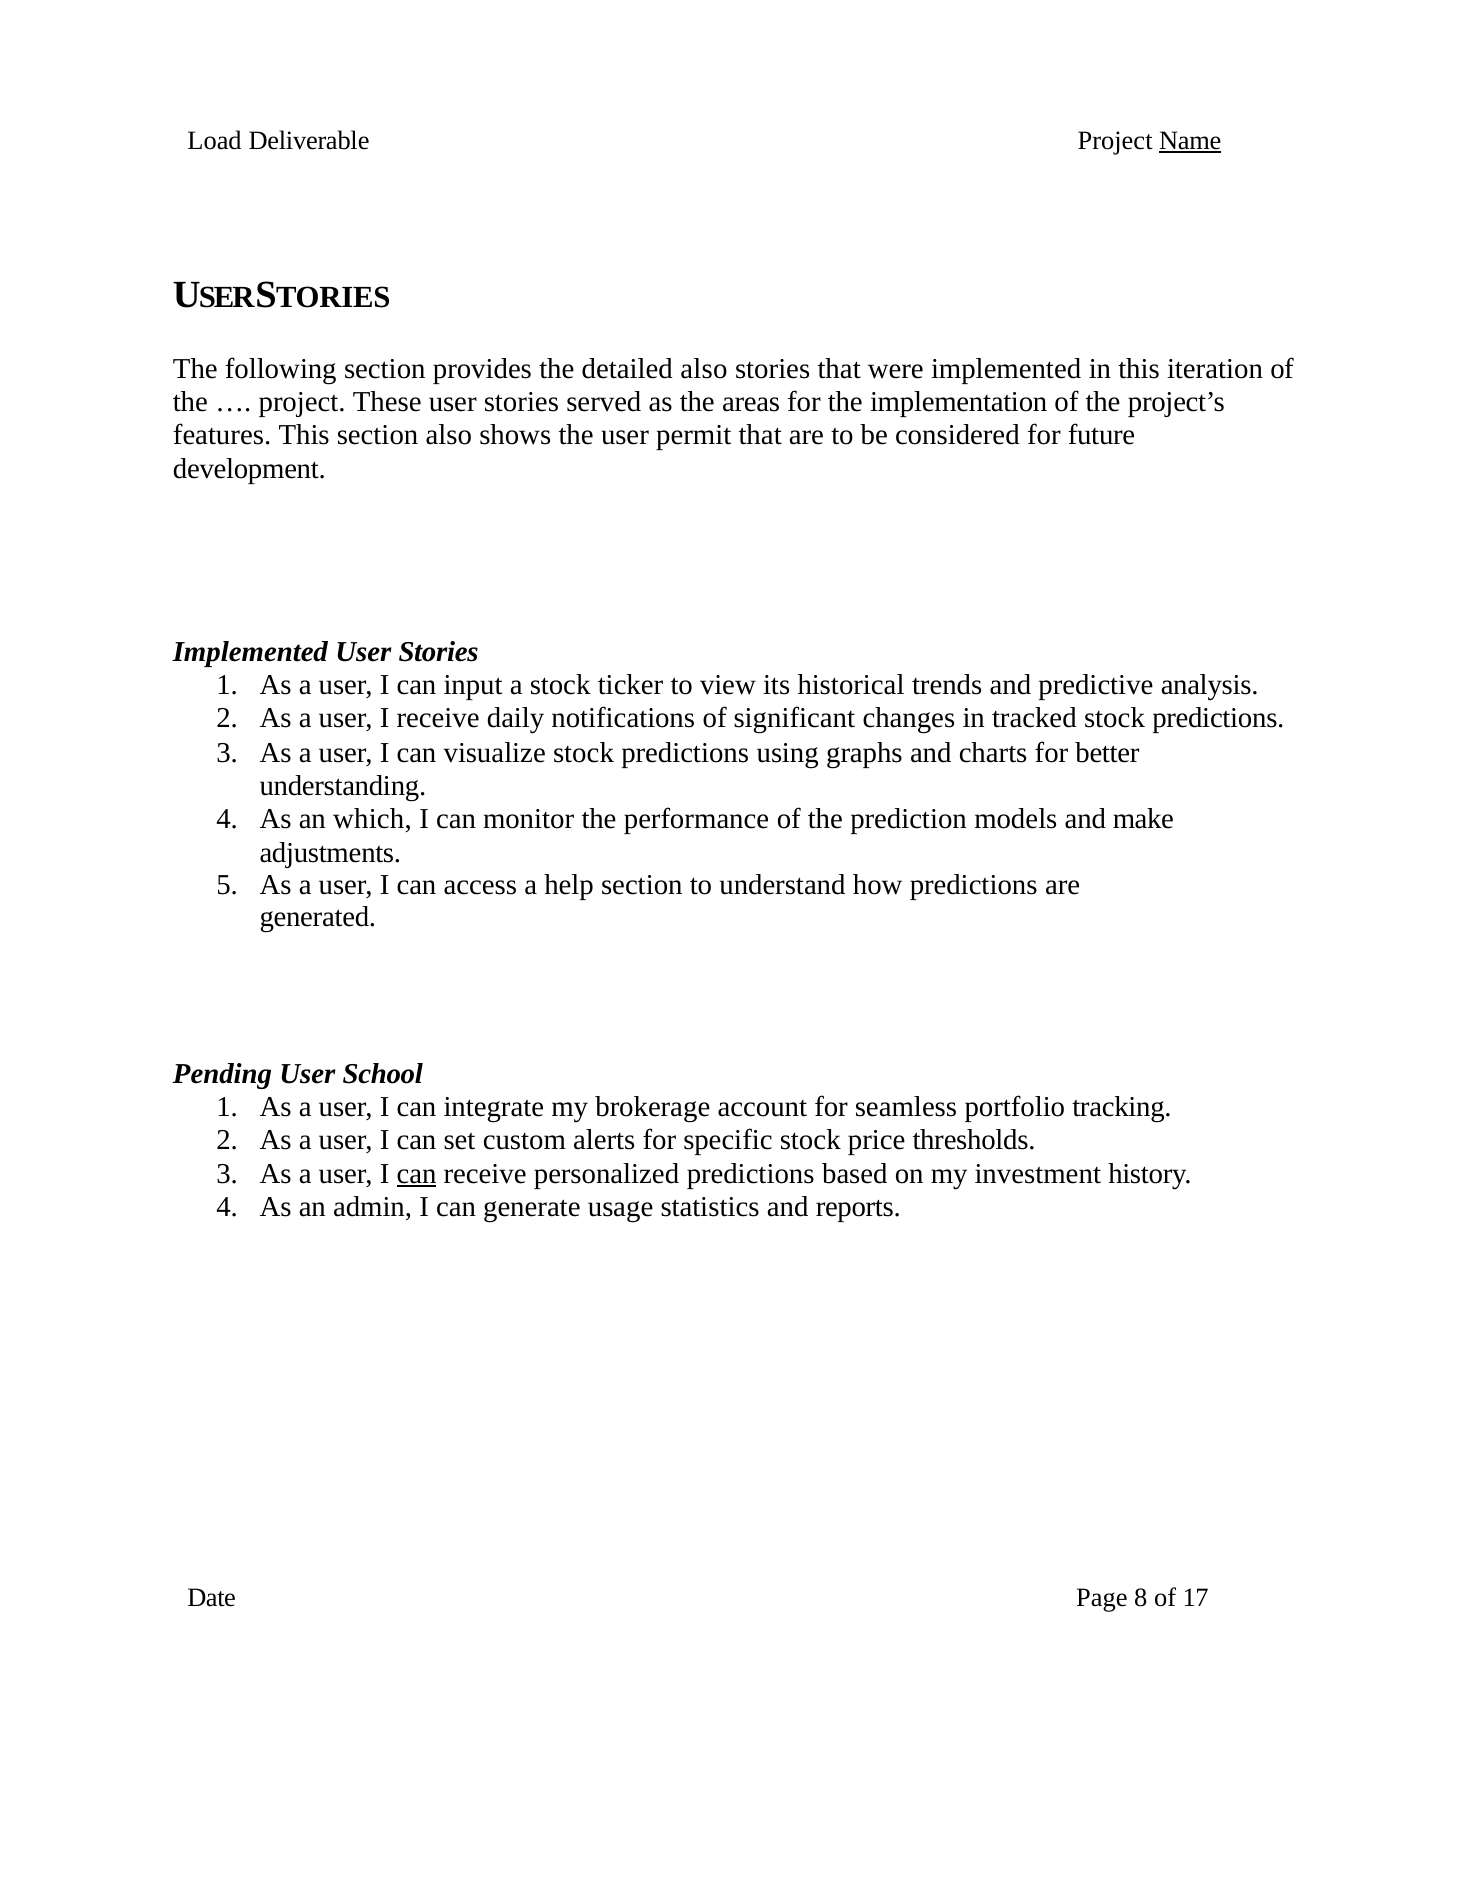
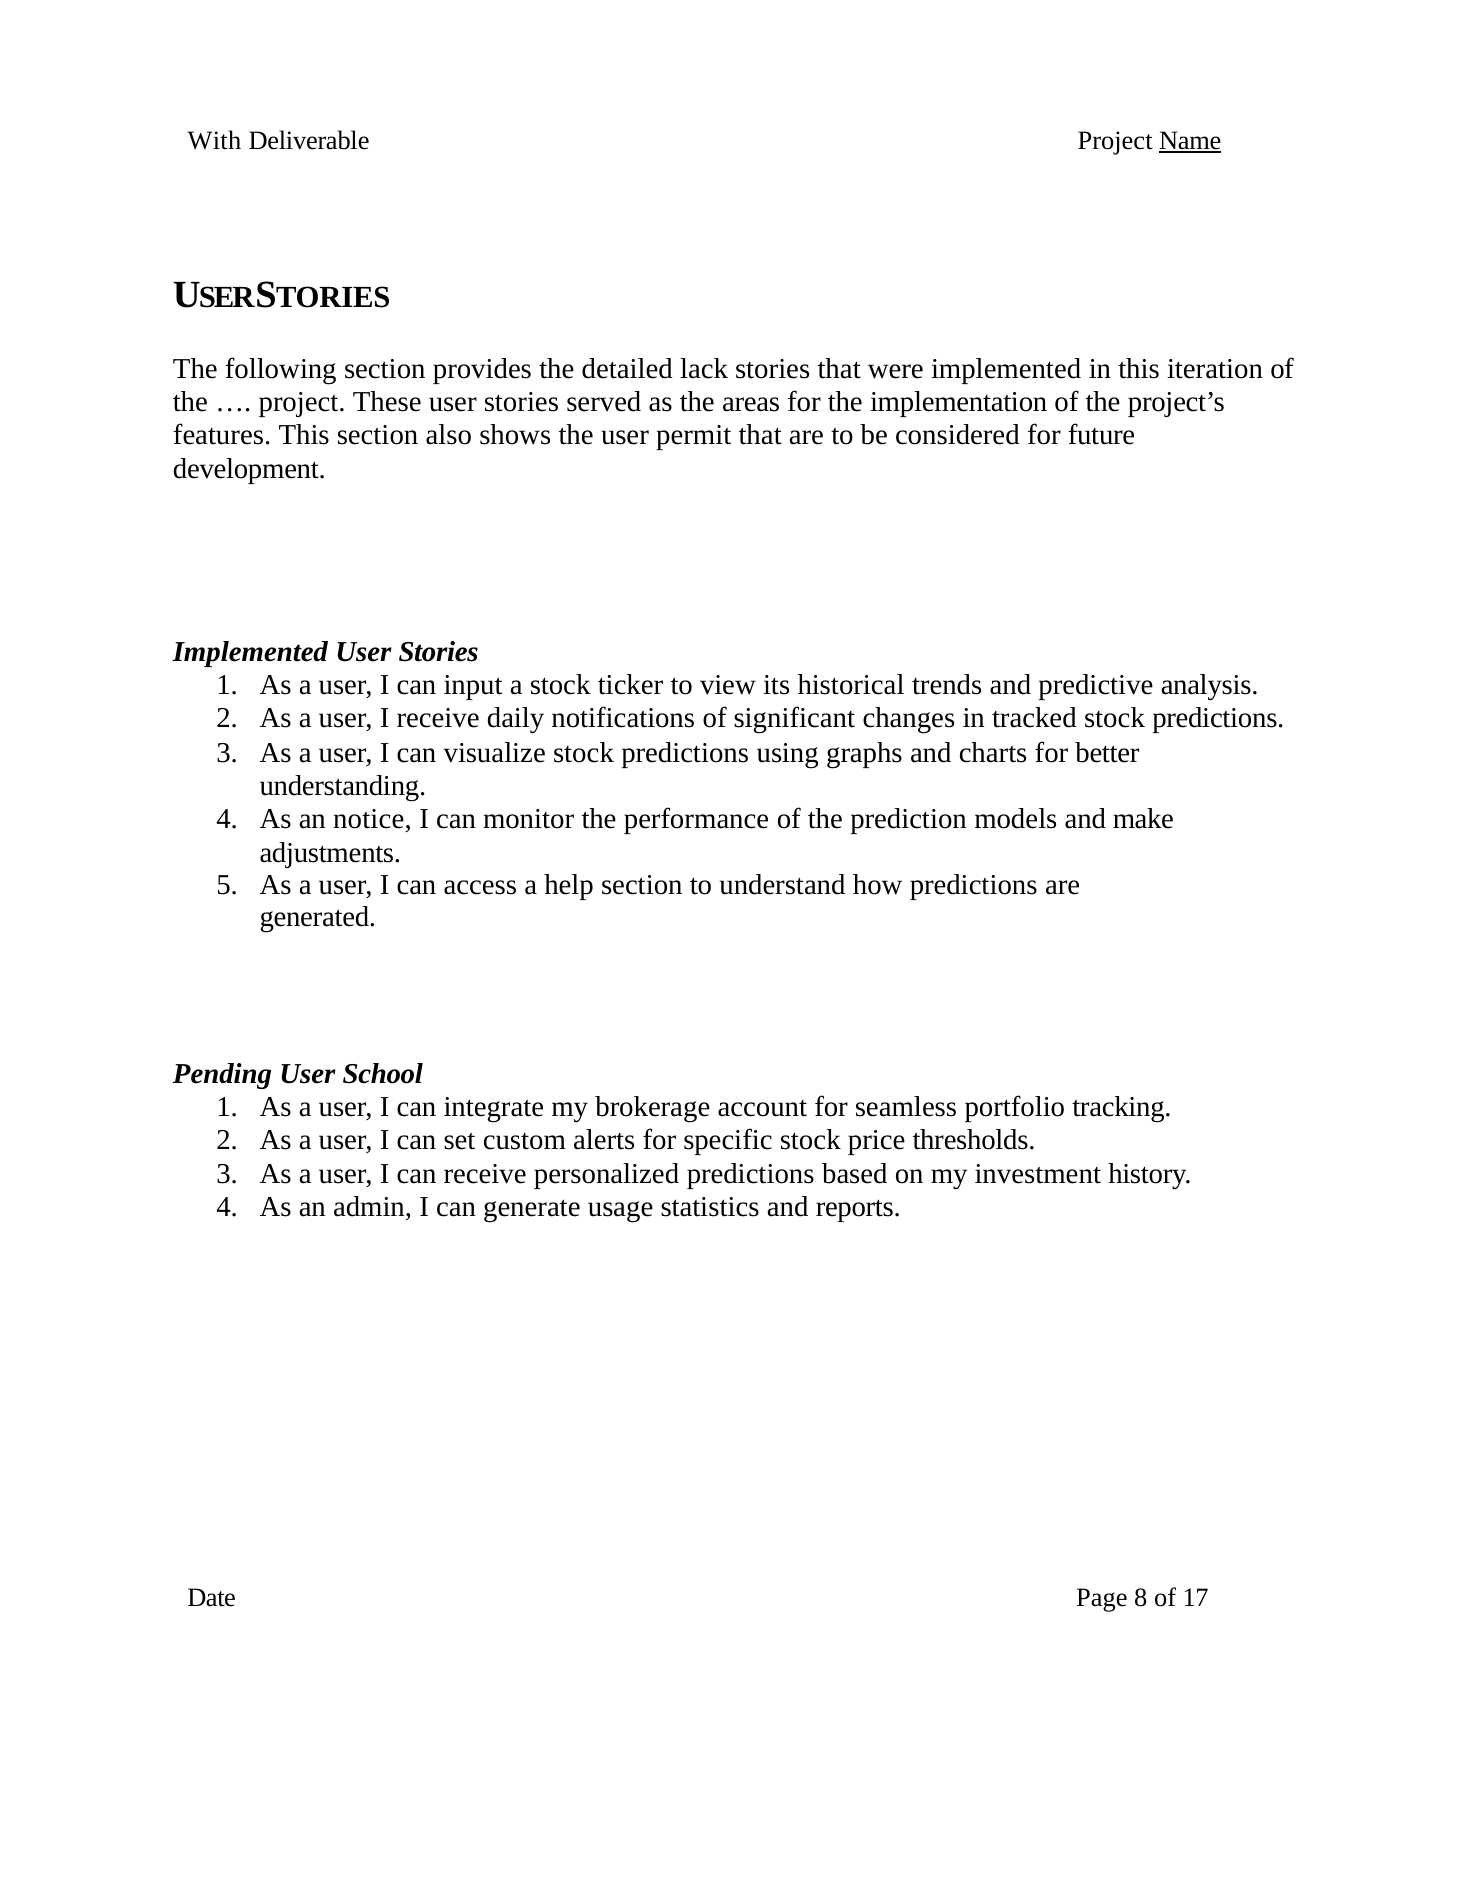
Load: Load -> With (214, 141)
detailed also: also -> lack (704, 369)
which: which -> notice (372, 819)
can underline: present -> none (417, 1173)
